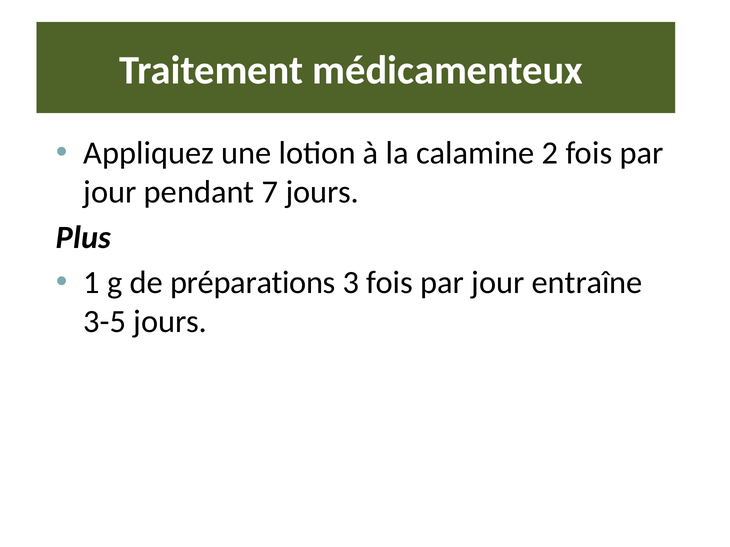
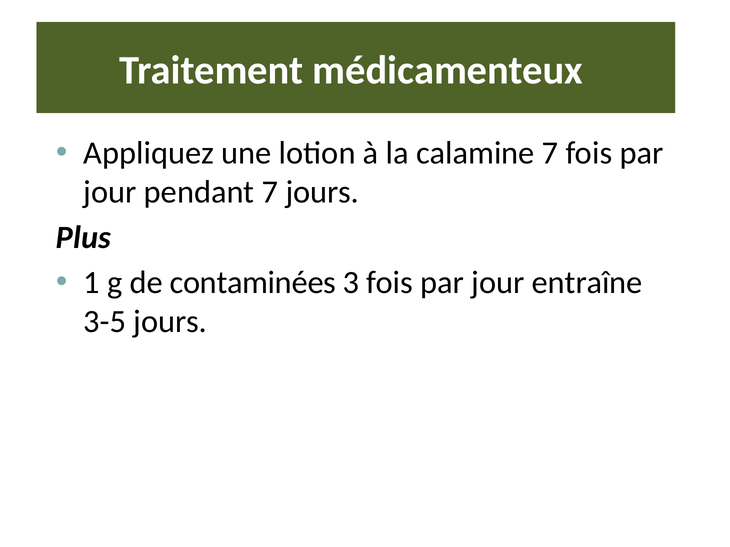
calamine 2: 2 -> 7 (550, 153)
préparations: préparations -> contaminées (253, 283)
